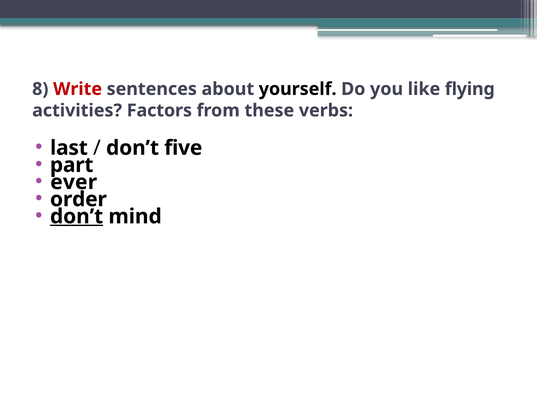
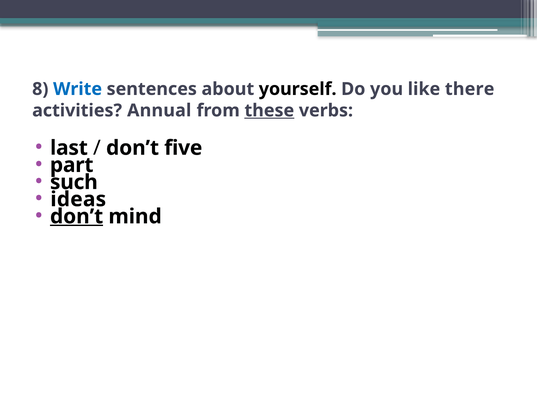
Write colour: red -> blue (78, 89)
flying: flying -> there (470, 89)
Factors: Factors -> Annual (159, 110)
these underline: none -> present (269, 110)
ever: ever -> such (74, 182)
order: order -> ideas (78, 199)
